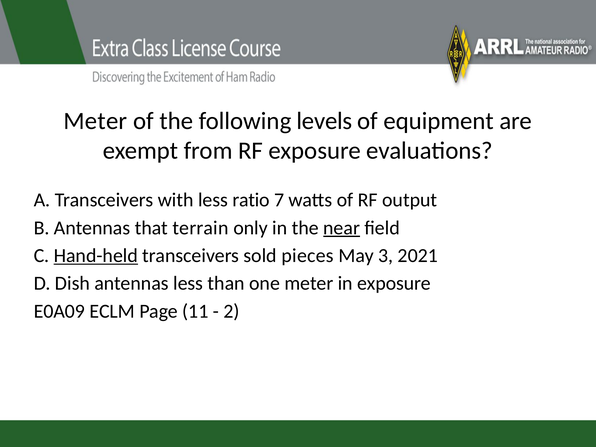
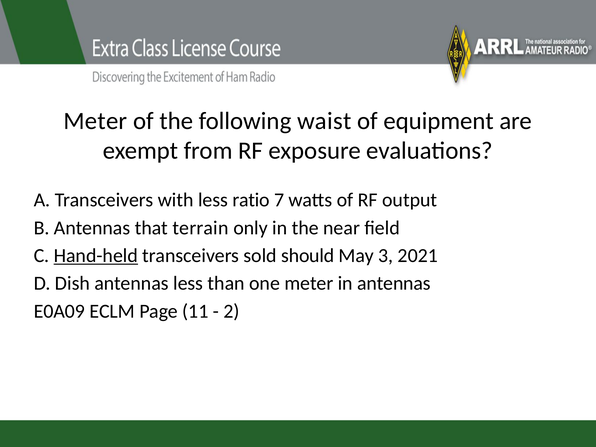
levels: levels -> waist (324, 121)
near underline: present -> none (342, 228)
pieces: pieces -> should (308, 256)
in exposure: exposure -> antennas (394, 283)
